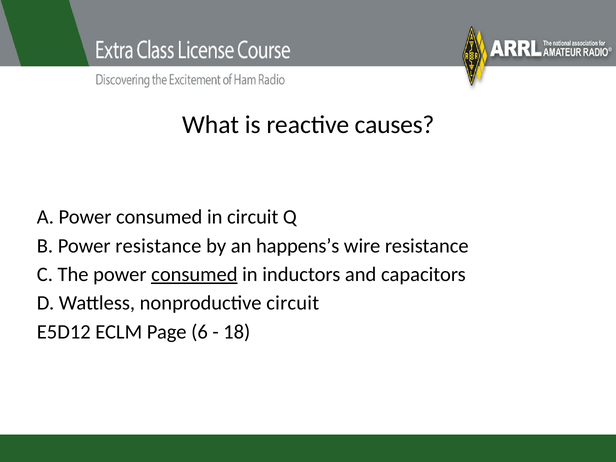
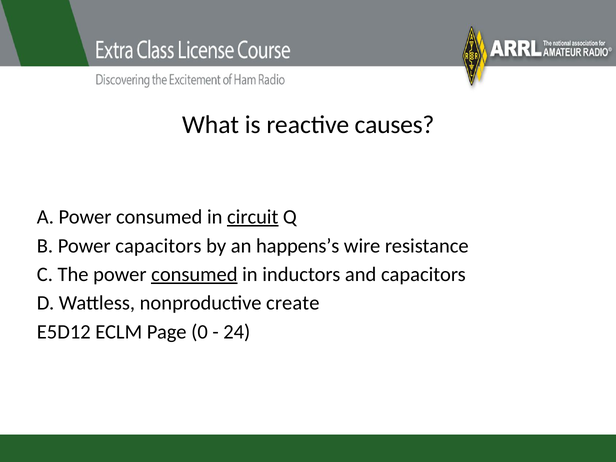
circuit underline: none -> present (253, 217)
Power resistance: resistance -> capacitors (158, 246)
nonproductive circuit: circuit -> create (293, 303)
6: 6 -> 0 (199, 332)
18: 18 -> 24 (237, 332)
